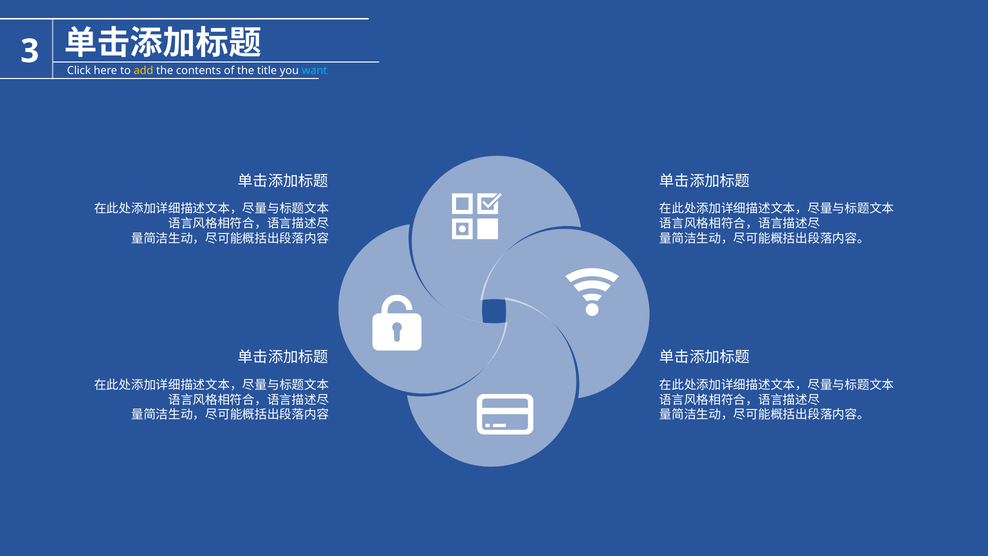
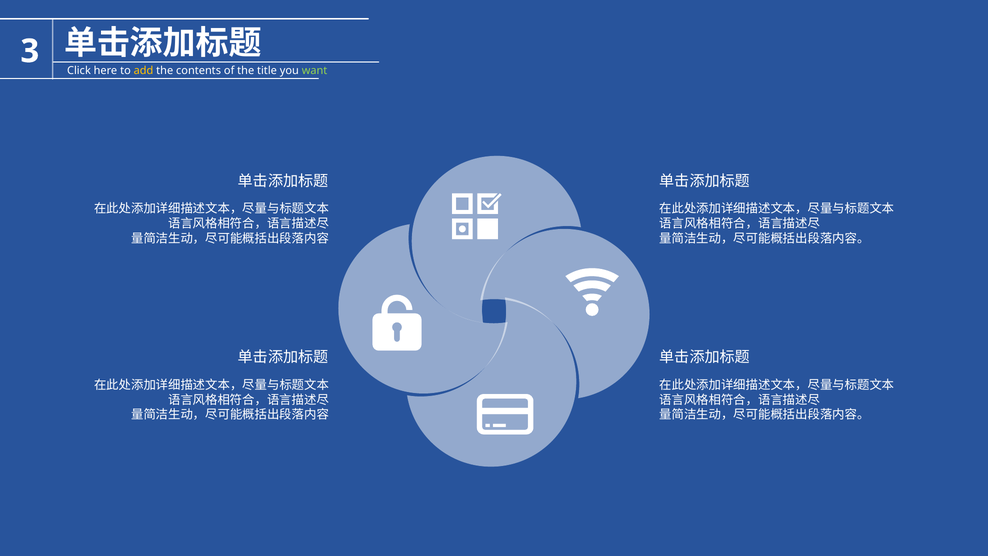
want colour: light blue -> light green (315, 71)
